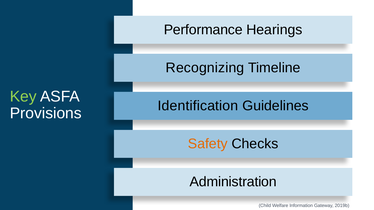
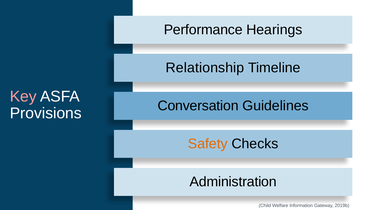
Recognizing: Recognizing -> Relationship (205, 68)
Key colour: light green -> pink (23, 97)
Identification: Identification -> Conversation (198, 106)
